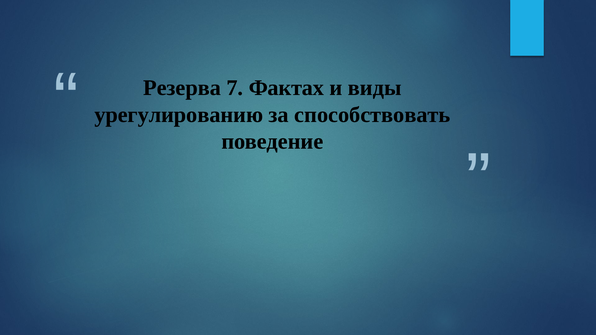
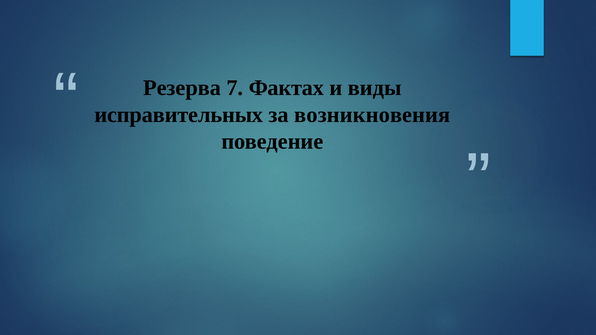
урегулированию: урегулированию -> исправительных (179, 115)
способствовать: способствовать -> возникновения (372, 115)
